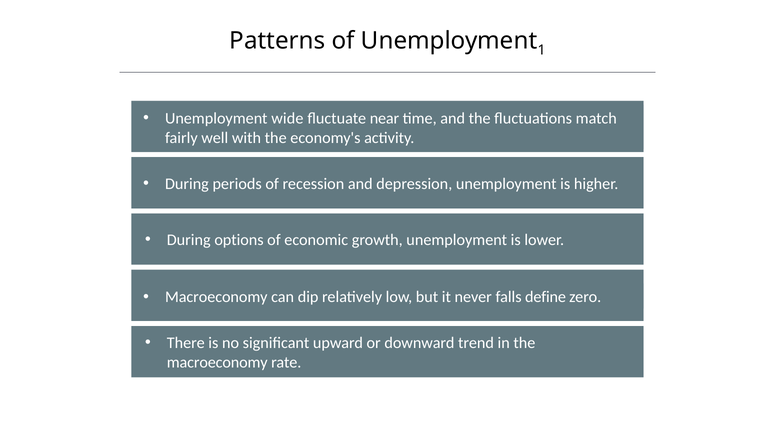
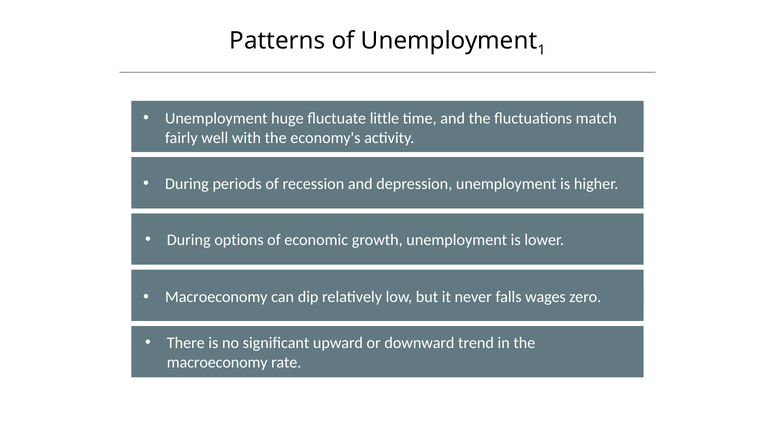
wide: wide -> huge (287, 118)
near: near -> little (384, 118)
define: define -> wages (546, 297)
